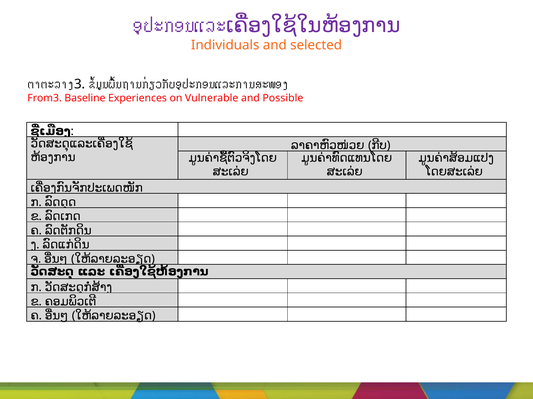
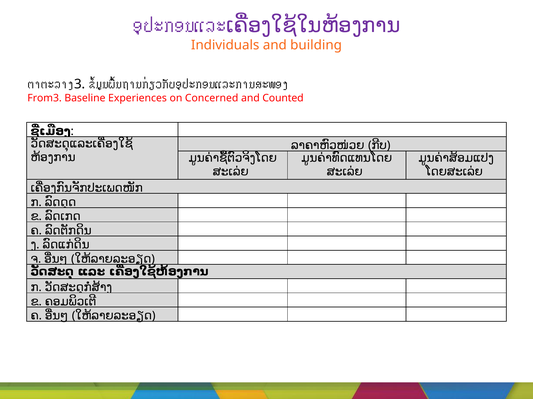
selected: selected -> building (316, 45)
Vulnerable: Vulnerable -> Concerned (212, 98)
Possible: Possible -> Counted (283, 98)
